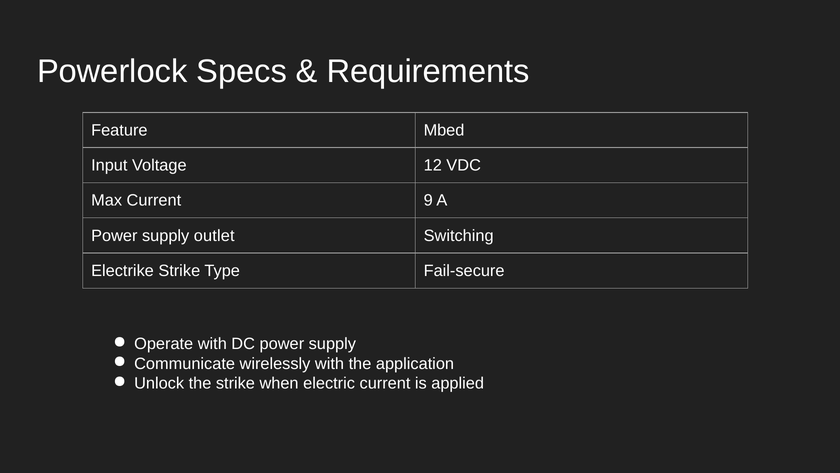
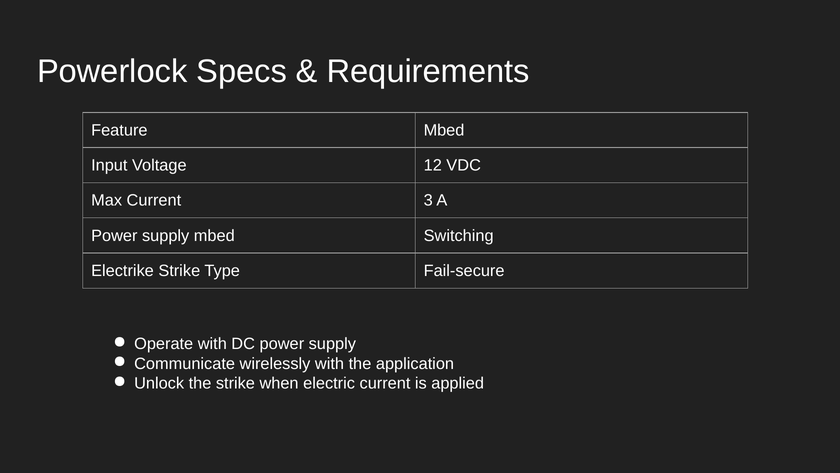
9: 9 -> 3 (428, 200)
supply outlet: outlet -> mbed (214, 235)
